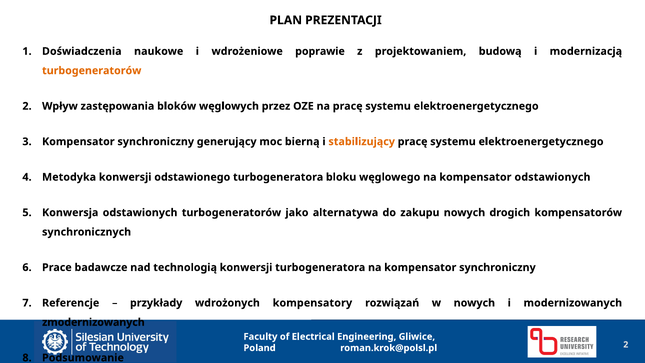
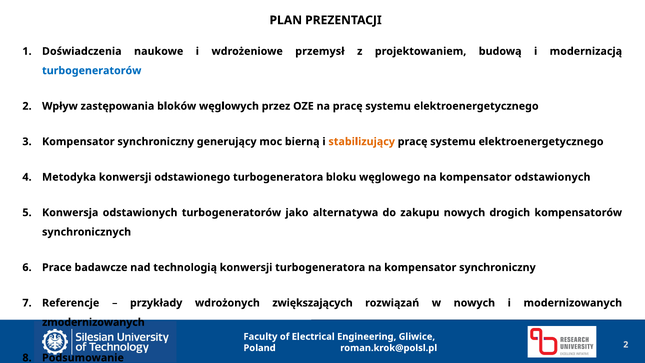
poprawie: poprawie -> przemysł (320, 51)
turbogeneratorów colour: orange -> blue (92, 71)
kompensatory: kompensatory -> zwiększających (313, 303)
